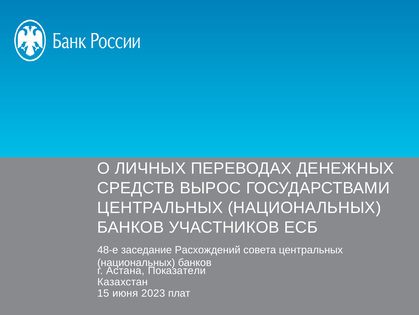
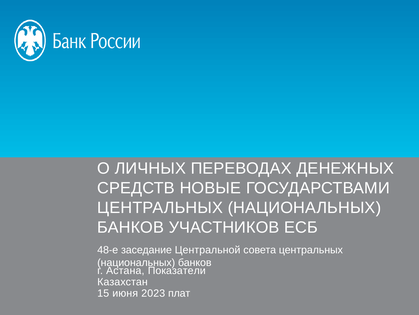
ВЫРОС: ВЫРОС -> НОВЫЕ (210, 188)
Расхождений: Расхождений -> Центральной (208, 249)
